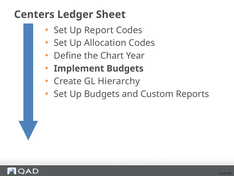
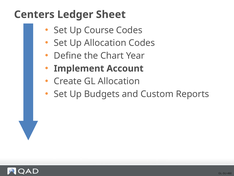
Report: Report -> Course (99, 30)
Implement Budgets: Budgets -> Account (125, 68)
GL Hierarchy: Hierarchy -> Allocation (119, 81)
